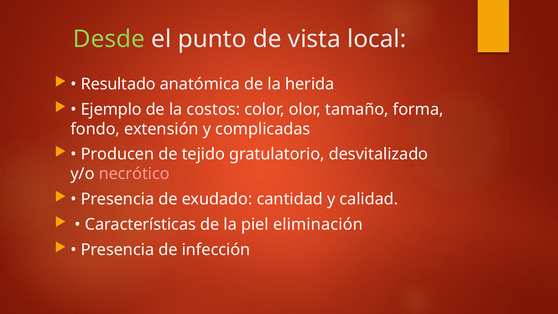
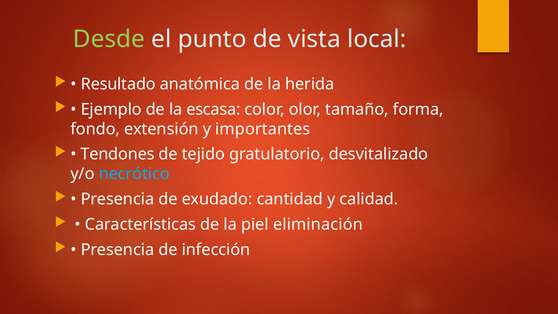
costos: costos -> escasa (213, 109)
complicadas: complicadas -> importantes (263, 129)
Producen: Producen -> Tendones (118, 154)
necrótico colour: pink -> light blue (134, 174)
